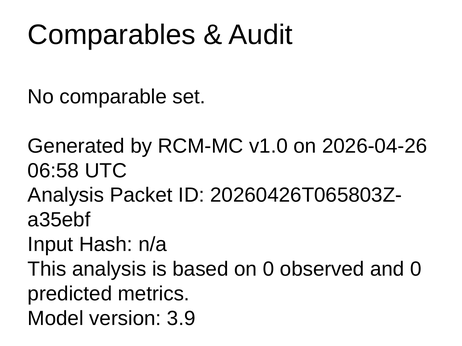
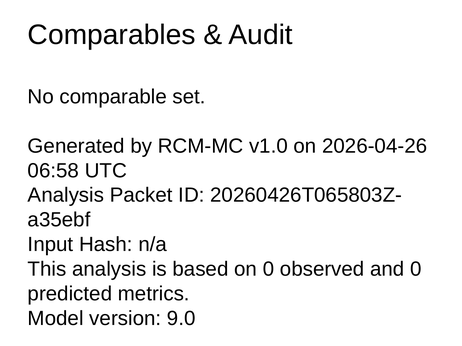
3.9: 3.9 -> 9.0 (181, 319)
